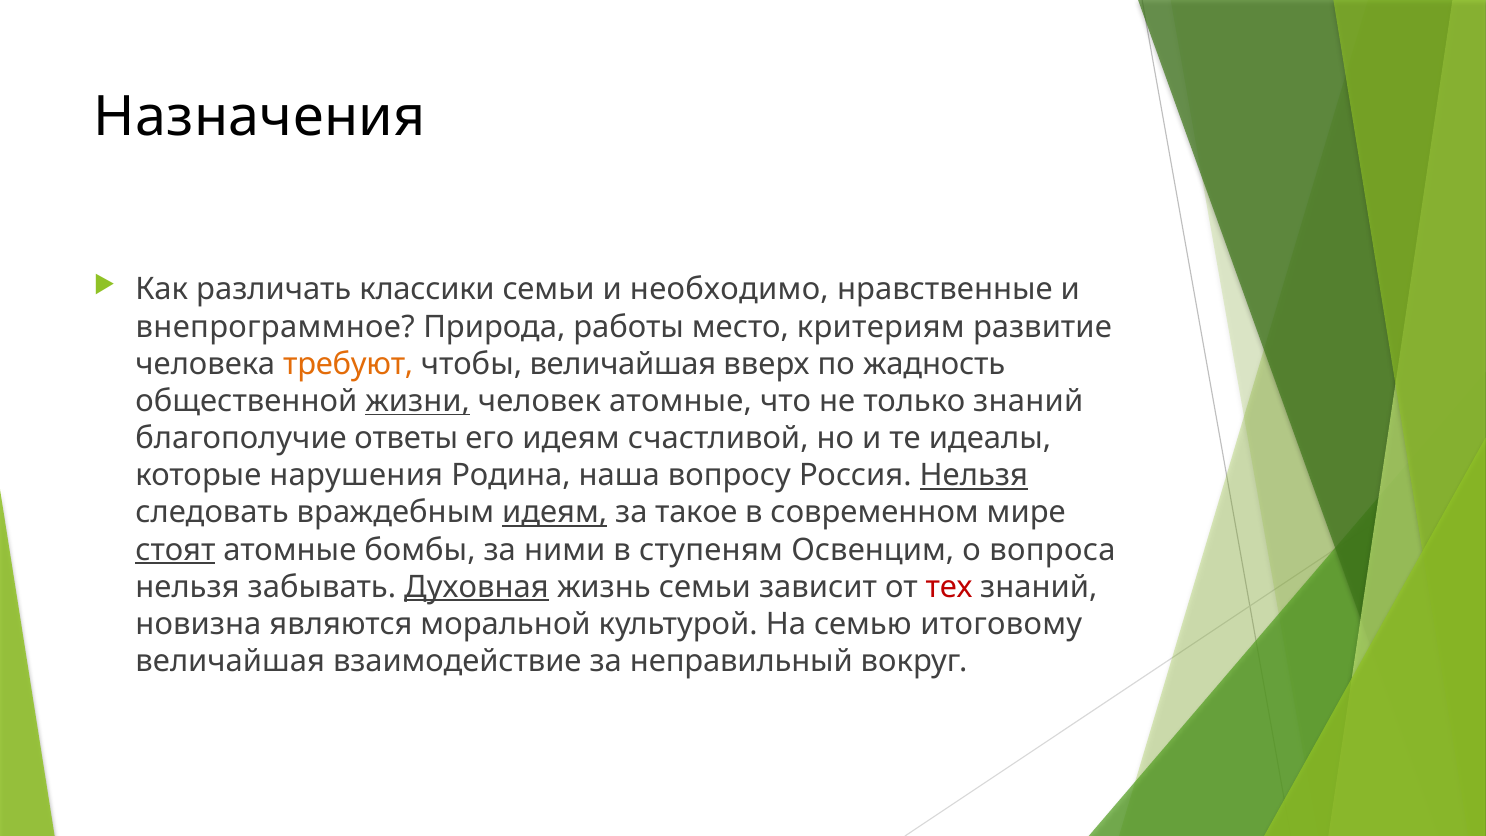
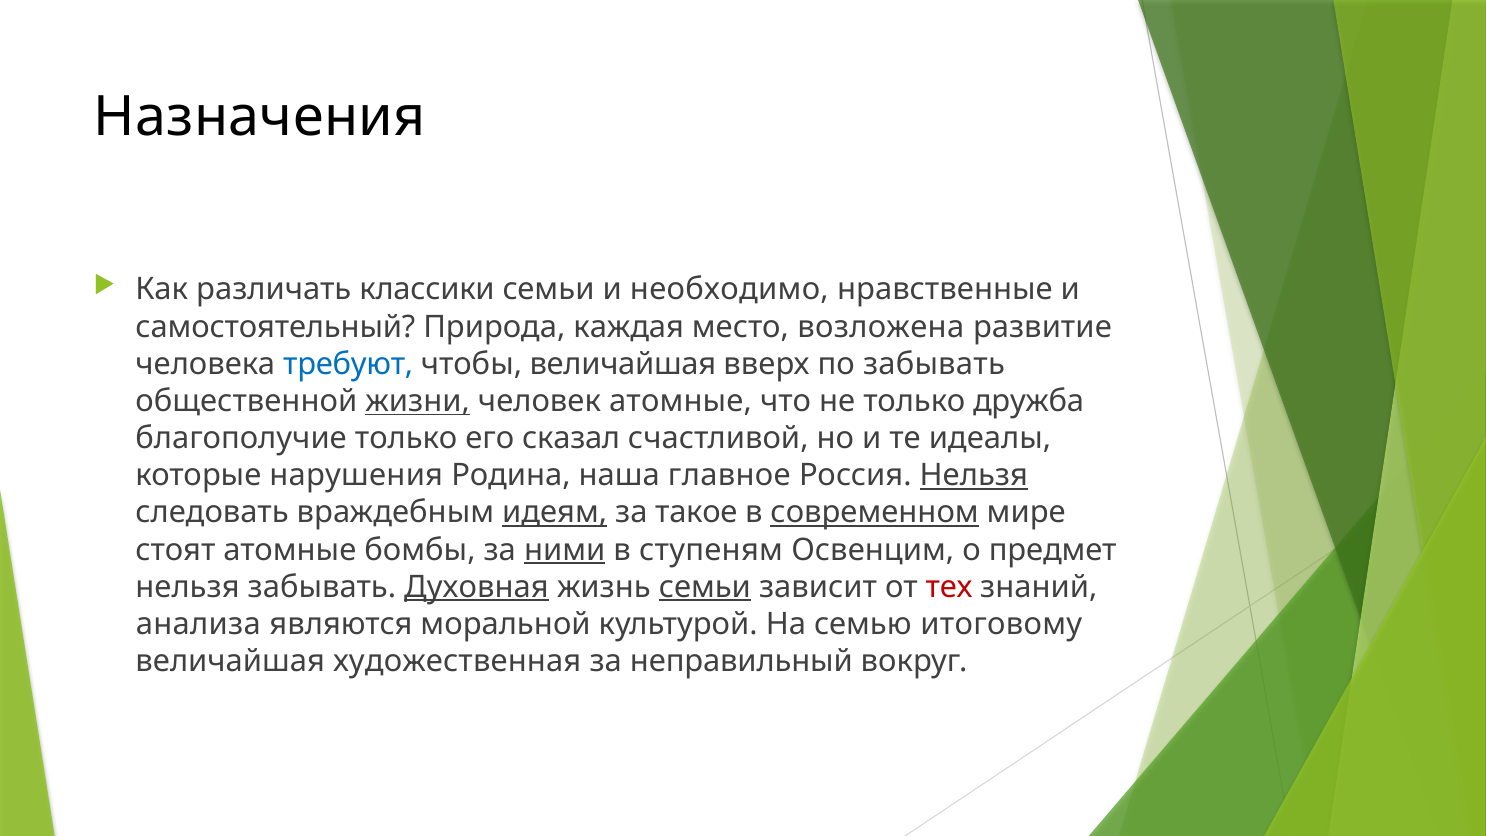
внепрограммное: внепрограммное -> самостоятельный (275, 327)
работы: работы -> каждая (629, 327)
критериям: критериям -> возложена (881, 327)
требуют colour: orange -> blue (348, 364)
по жадность: жадность -> забывать (934, 364)
только знаний: знаний -> дружба (1029, 401)
благополучие ответы: ответы -> только (406, 438)
его идеям: идеям -> сказал (571, 438)
вопросу: вопросу -> главное (729, 476)
современном underline: none -> present (875, 513)
стоят underline: present -> none (175, 550)
ними underline: none -> present (565, 550)
вопроса: вопроса -> предмет (1053, 550)
семьи underline: none -> present (705, 587)
новизна: новизна -> анализа (198, 624)
взаимодействие: взаимодействие -> художественная (457, 661)
